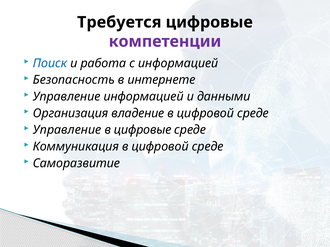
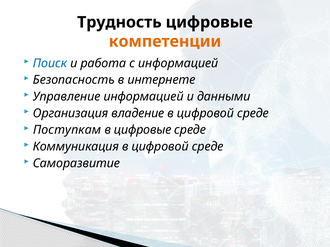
Требуется: Требуется -> Трудность (119, 22)
компетенции colour: purple -> orange (165, 42)
Управление: Управление -> Поступкам (67, 130)
